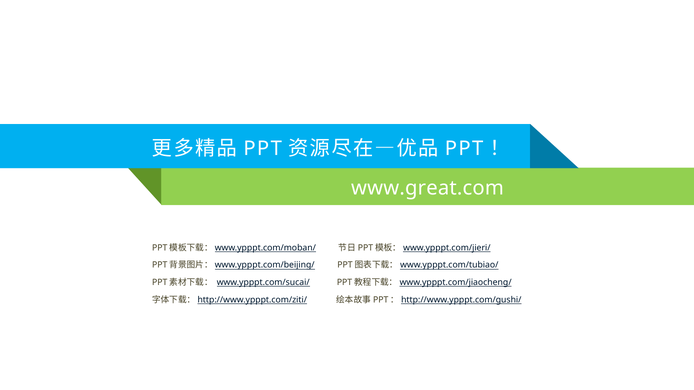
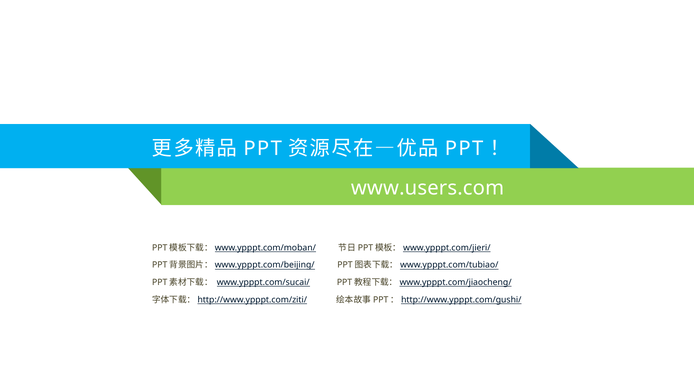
www.great.com: www.great.com -> www.users.com (427, 188)
